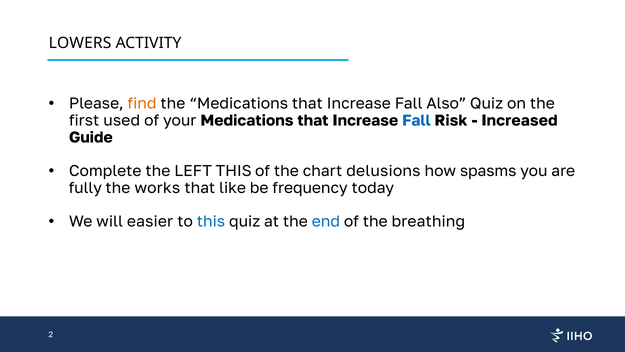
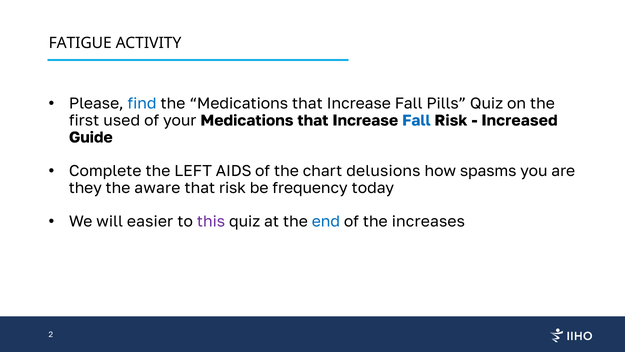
LOWERS: LOWERS -> FATIGUE (80, 43)
find colour: orange -> blue (142, 103)
Also: Also -> Pills (446, 103)
LEFT THIS: THIS -> AIDS (234, 171)
fully: fully -> they (85, 188)
works: works -> aware (157, 188)
that like: like -> risk (233, 188)
this colour: blue -> purple (211, 222)
breathing: breathing -> increases (428, 222)
